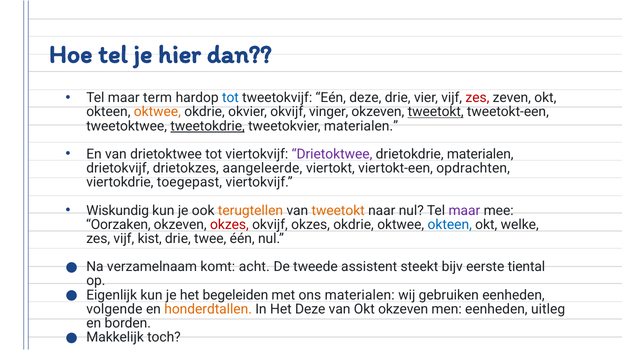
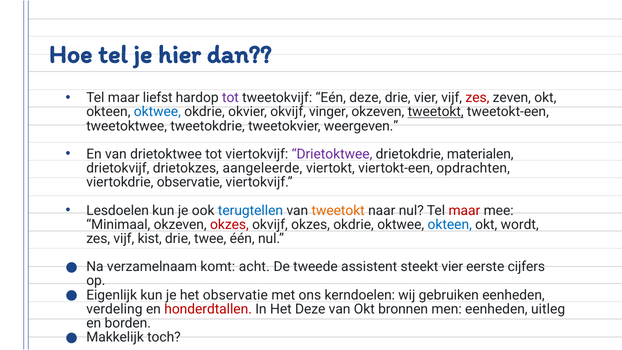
term: term -> liefst (158, 98)
tot colour: blue -> purple (230, 98)
oktwee colour: orange -> blue (157, 112)
tweetokdrie underline: present -> none (208, 126)
tweetokvier materialen: materialen -> weergeven (361, 126)
viertokdrie toegepast: toegepast -> observatie (190, 182)
Wiskundig: Wiskundig -> Lesdoelen (118, 210)
terugtellen colour: orange -> blue (251, 210)
maar colour: purple -> red (464, 210)
Oorzaken: Oorzaken -> Minimaal (118, 224)
welke: welke -> wordt (520, 224)
steekt bijv: bijv -> vier (452, 267)
tiental: tiental -> cijfers (526, 267)
het begeleiden: begeleiden -> observatie (235, 295)
ons materialen: materialen -> kerndoelen (360, 295)
volgende: volgende -> verdeling (114, 309)
honderdtallen colour: orange -> red (208, 309)
Okt okzeven: okzeven -> bronnen (403, 309)
